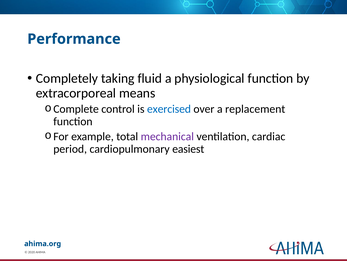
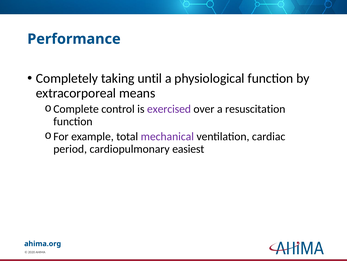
fluid: fluid -> until (150, 78)
exercised colour: blue -> purple (169, 109)
replacement: replacement -> resuscitation (255, 109)
